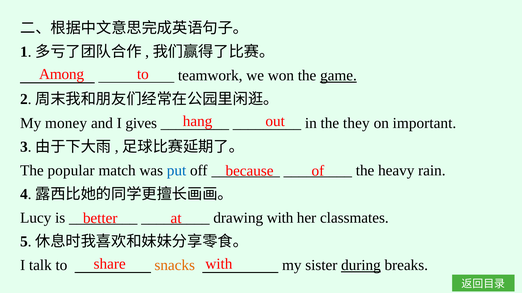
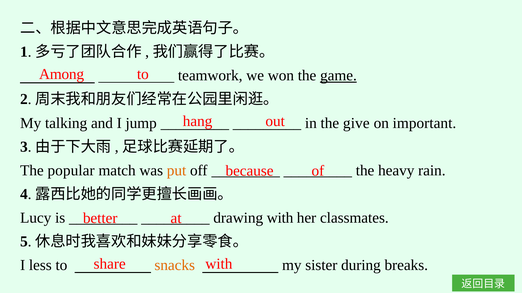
money: money -> talking (66, 123)
gives: gives -> jump (141, 123)
they: they -> give (356, 123)
put colour: blue -> orange (177, 171)
talk: talk -> less (40, 266)
during underline: present -> none (361, 266)
